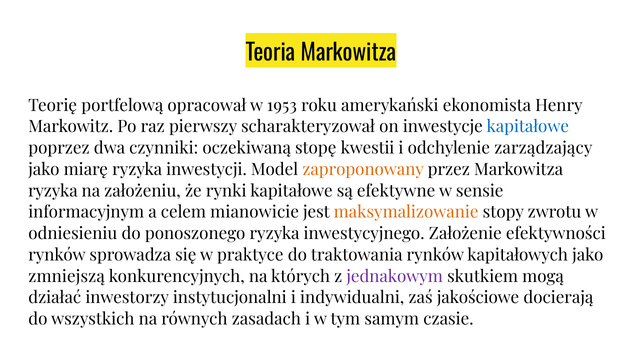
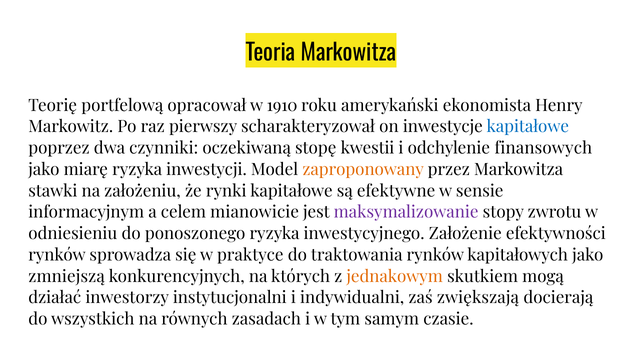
1953: 1953 -> 1910 (282, 105)
zarządzający: zarządzający -> finansowych (543, 148)
ryzyka: ryzyka -> stawki (53, 191)
maksymalizowanie colour: orange -> purple (406, 212)
jednakowym colour: purple -> orange (395, 277)
jakościowe: jakościowe -> zwiększają (478, 298)
